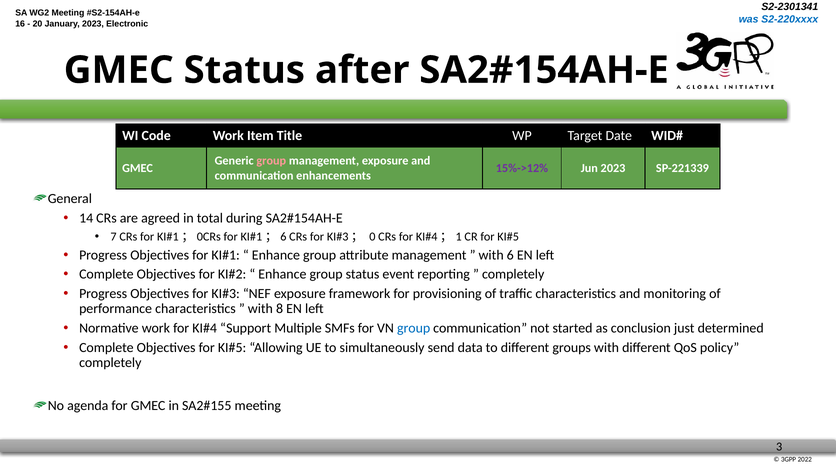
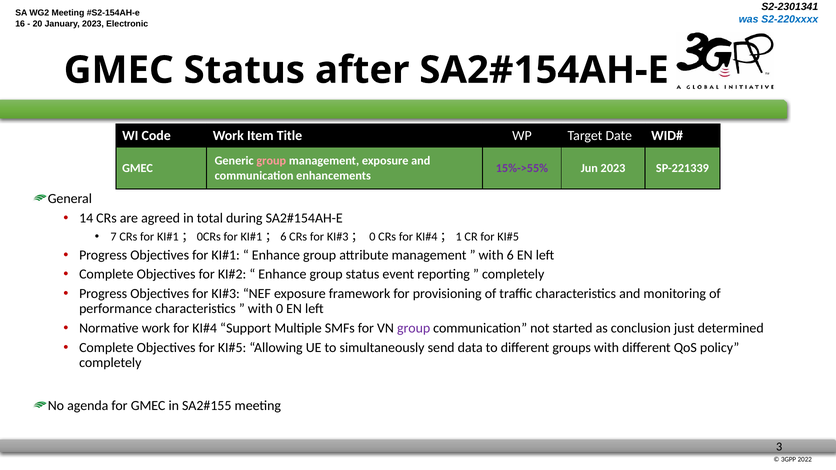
15%->12%: 15%->12% -> 15%->55% (522, 168)
with 8: 8 -> 0 (280, 309)
group colour: blue -> purple (414, 328)
